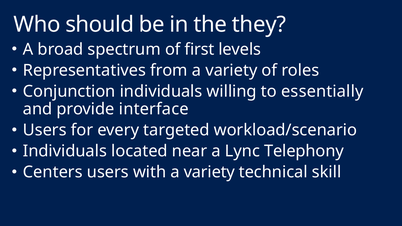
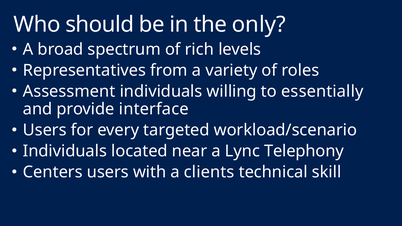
they: they -> only (259, 24)
first: first -> rich (199, 49)
Conjunction: Conjunction -> Assessment (69, 91)
with a variety: variety -> clients (209, 172)
